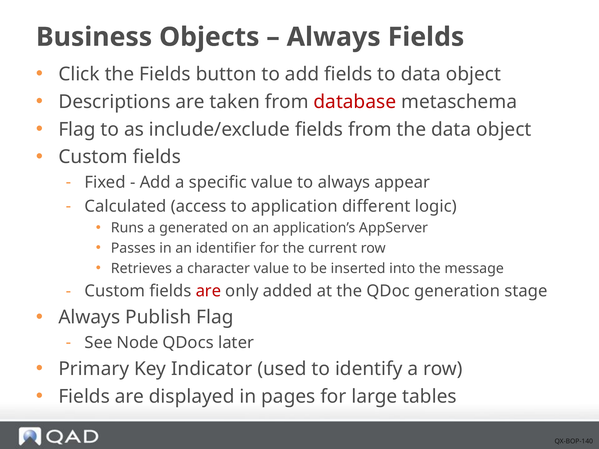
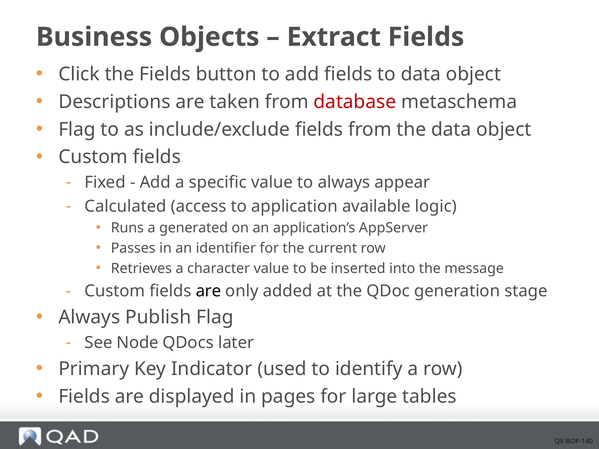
Always: Always -> Extract (334, 37)
different: different -> available (376, 206)
are colour: red -> black (208, 291)
